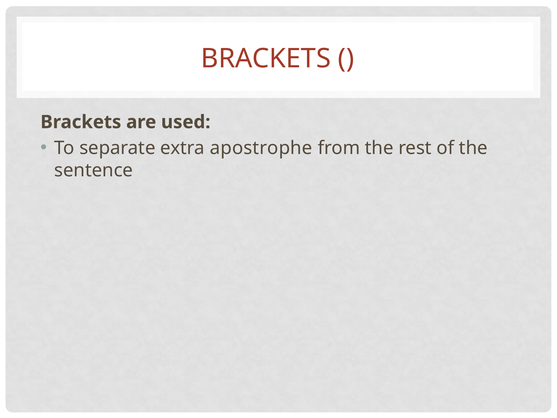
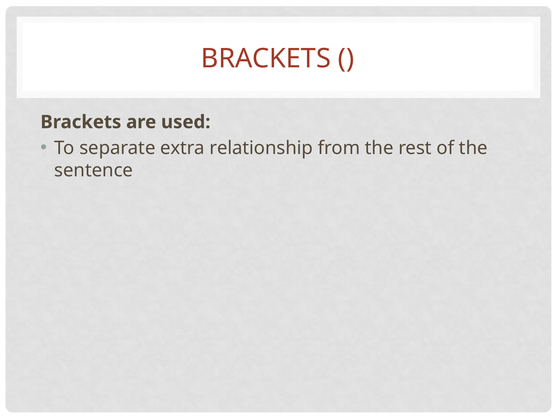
apostrophe: apostrophe -> relationship (261, 148)
